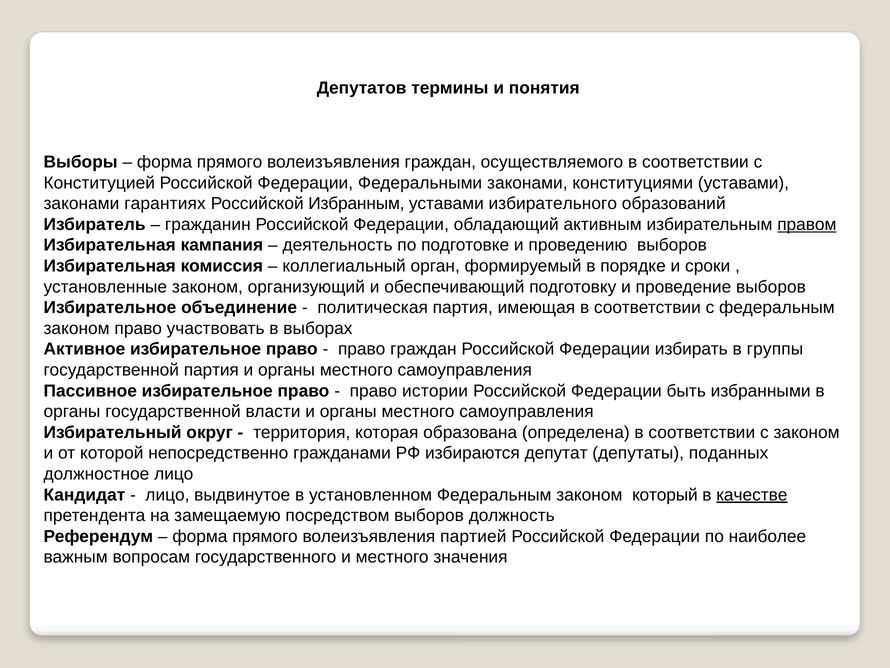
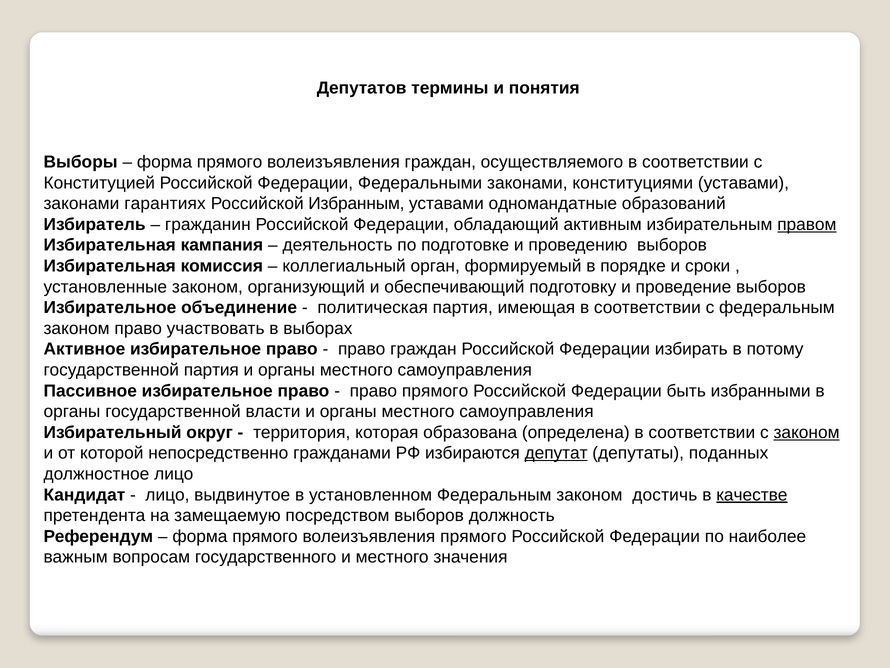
избирательного: избирательного -> одномандатные (553, 204)
группы: группы -> потому (775, 349)
право истории: истории -> прямого (435, 391)
законом underline: none -> present (807, 432)
депутат underline: none -> present (556, 453)
который: который -> достичь (665, 494)
волеизъявления партией: партией -> прямого (473, 536)
